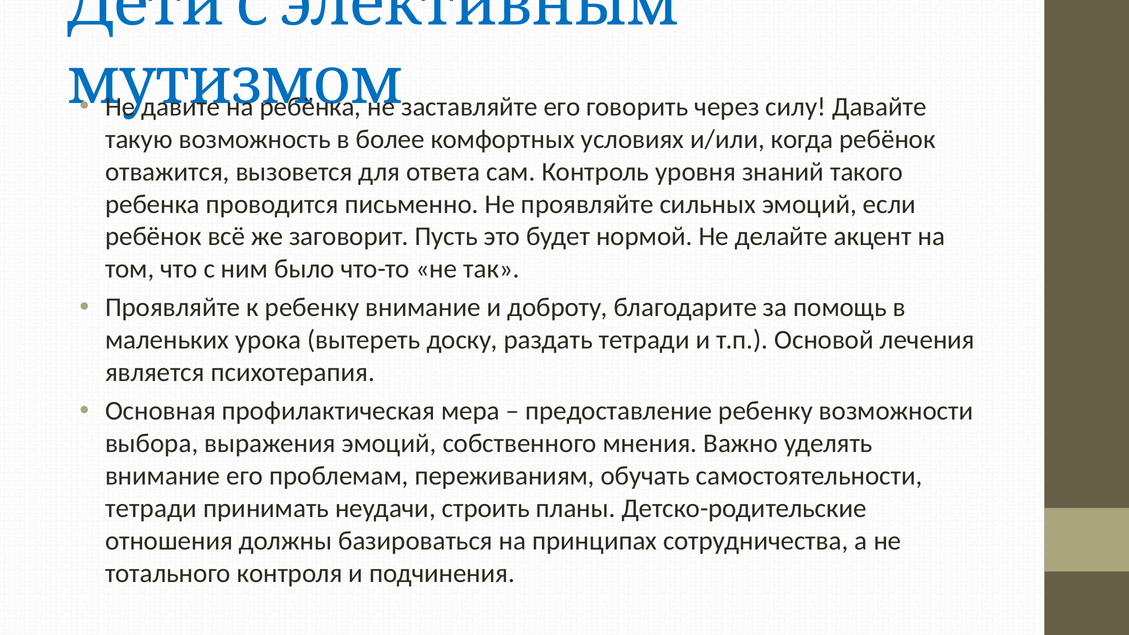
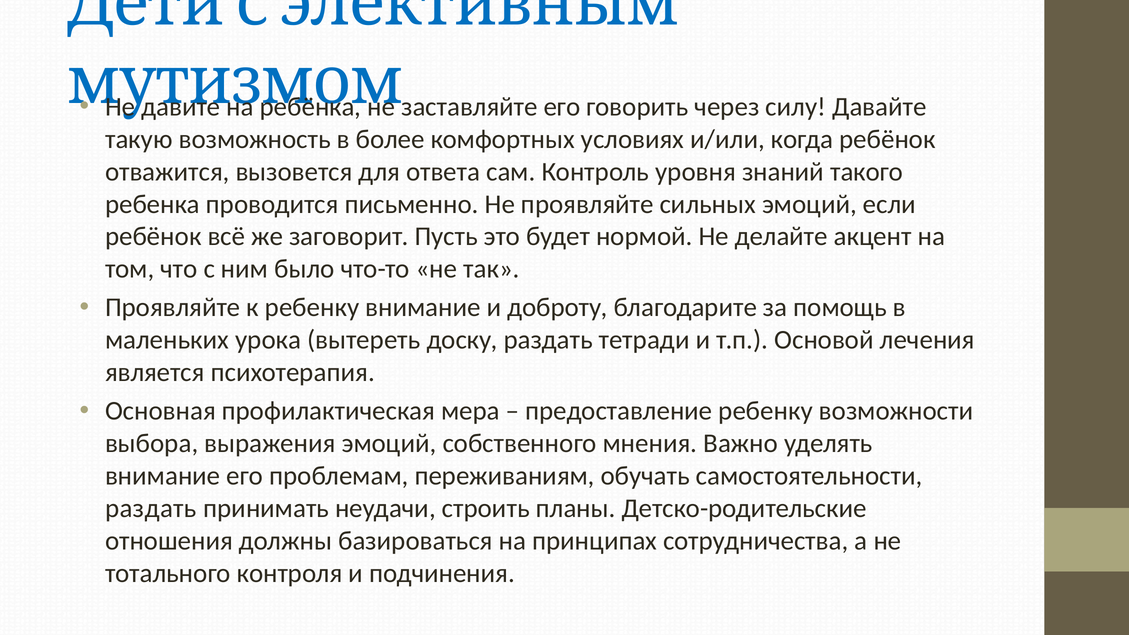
тетради: тетради -> раздать (151, 508)
